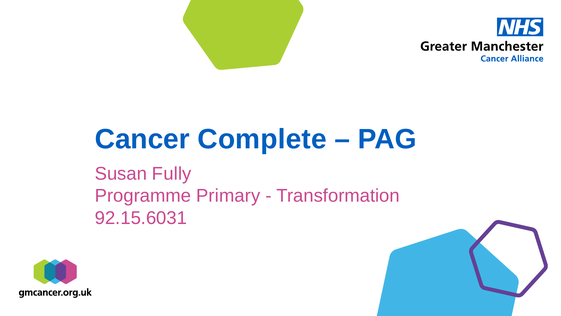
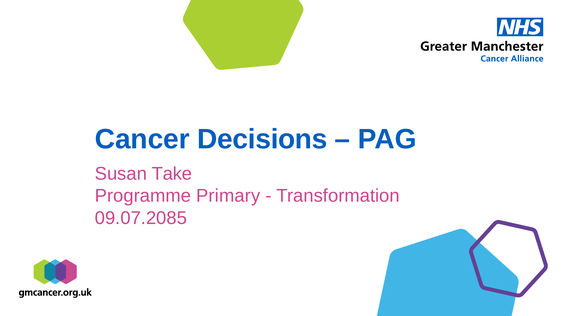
Complete: Complete -> Decisions (262, 139)
Fully: Fully -> Take (172, 173)
92.15.6031: 92.15.6031 -> 09.07.2085 (141, 218)
